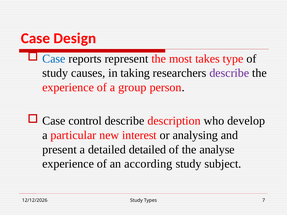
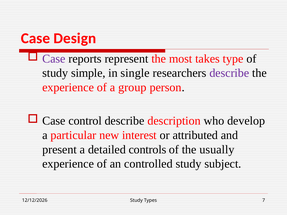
Case colour: blue -> purple (54, 59)
causes: causes -> simple (88, 73)
taking: taking -> single (135, 73)
analysing: analysing -> attributed (195, 135)
detailed detailed: detailed -> controls (147, 150)
analyse: analyse -> usually (217, 150)
according: according -> controlled (148, 164)
